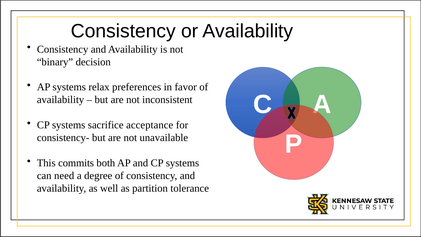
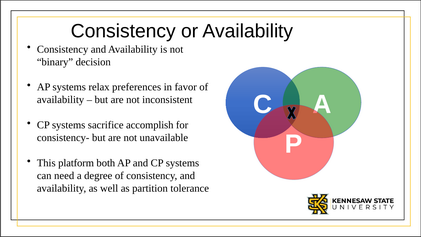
acceptance: acceptance -> accomplish (150, 125)
commits: commits -> platform (76, 163)
